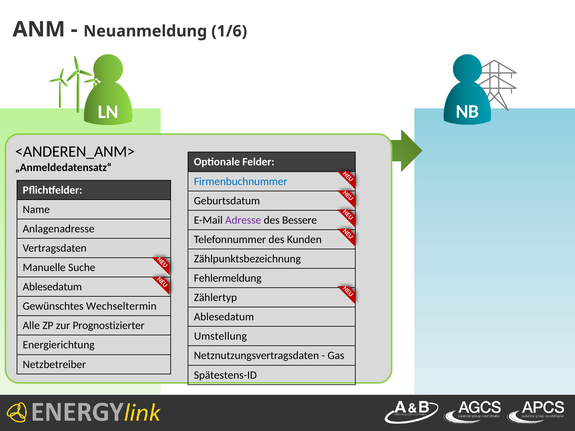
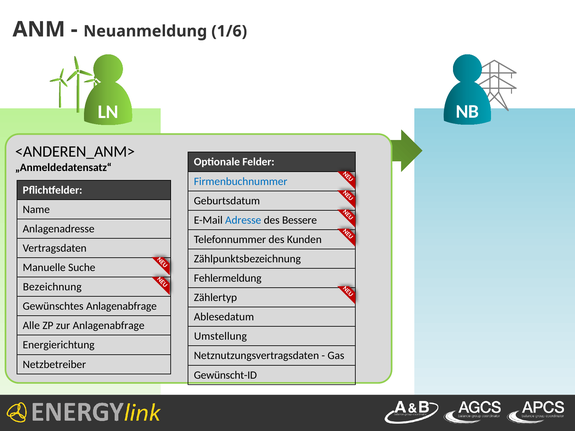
Adresse colour: purple -> blue (243, 220)
Ablesedatum: Ablesedatum -> Bezeichnung (52, 287)
Gewünschtes Wechseltermin: Wechseltermin -> Anlagenabfrage (121, 306)
zur Prognostizierter: Prognostizierter -> Anlagenabfrage (109, 326)
Spätestens-ID: Spätestens-ID -> Gewünscht-ID (225, 375)
